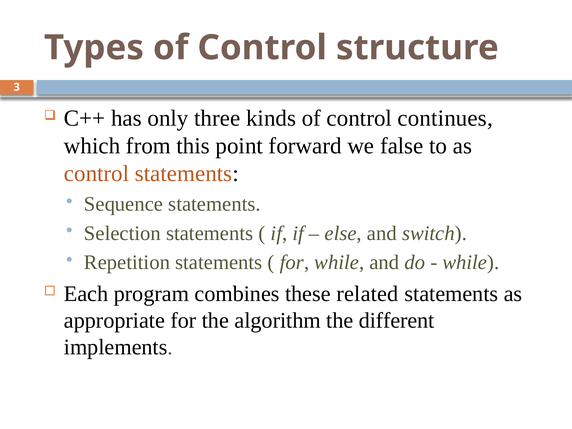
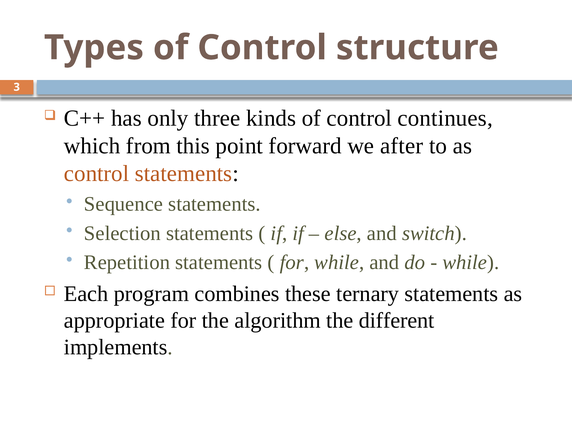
false: false -> after (402, 146)
related: related -> ternary (368, 294)
